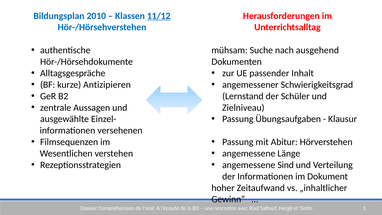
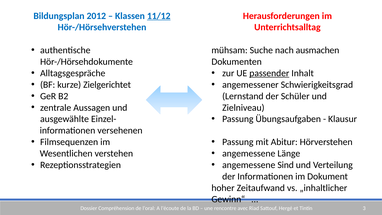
2010: 2010 -> 2012 (96, 16)
ausgehend: ausgehend -> ausmachen (317, 50)
passender underline: none -> present (269, 73)
Antizipieren: Antizipieren -> Zielgerichtet (107, 85)
